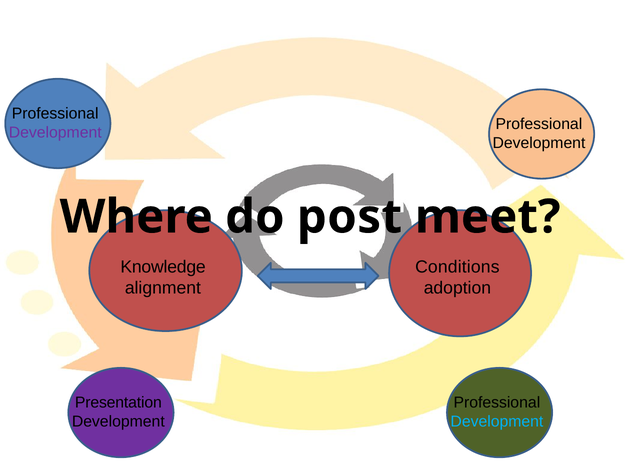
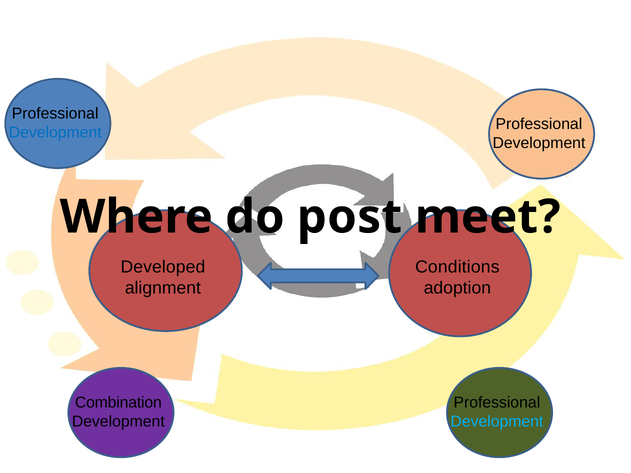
Development colour: purple -> blue (55, 132)
Knowledge: Knowledge -> Developed (163, 267)
Presentation: Presentation -> Combination (118, 403)
